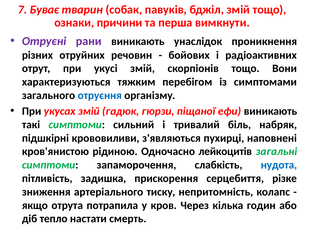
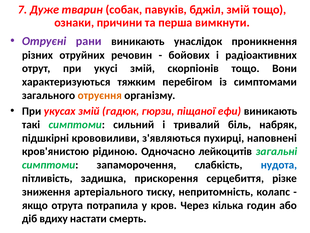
Буває: Буває -> Дуже (44, 10)
отруєння colour: blue -> orange (100, 95)
тепло: тепло -> вдиху (54, 218)
